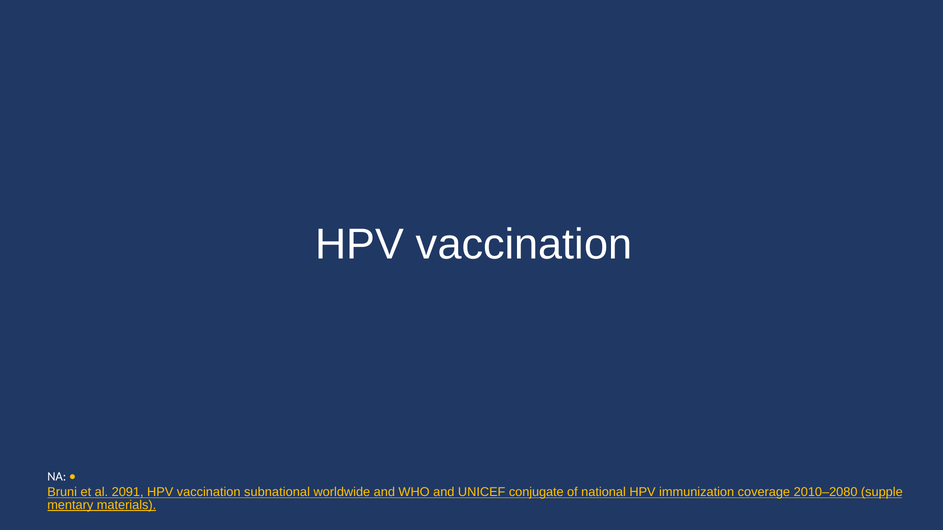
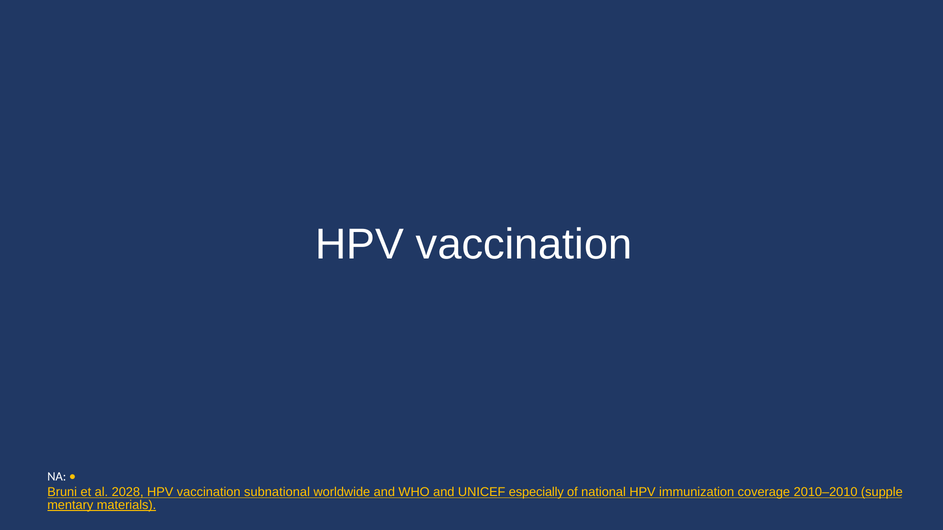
2091: 2091 -> 2028 (128, 492)
conjugate: conjugate -> especially (536, 492)
2010–2080: 2010–2080 -> 2010–2010 (826, 492)
